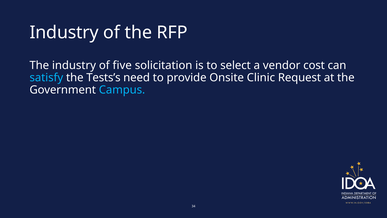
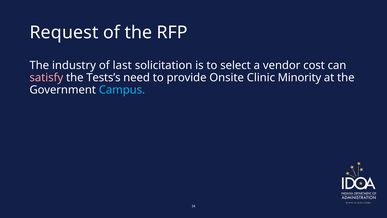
Industry: Industry -> Request (64, 33)
five: five -> last (122, 65)
satisfy colour: light blue -> pink (46, 78)
Request: Request -> Minority (300, 78)
